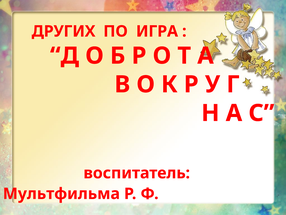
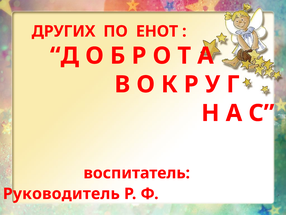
ИГРА: ИГРА -> ЕНОТ (157, 31)
Мультфильма: Мультфильма -> Руководитель (61, 193)
